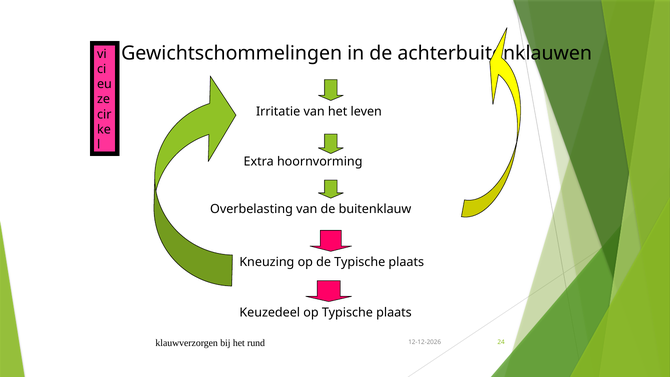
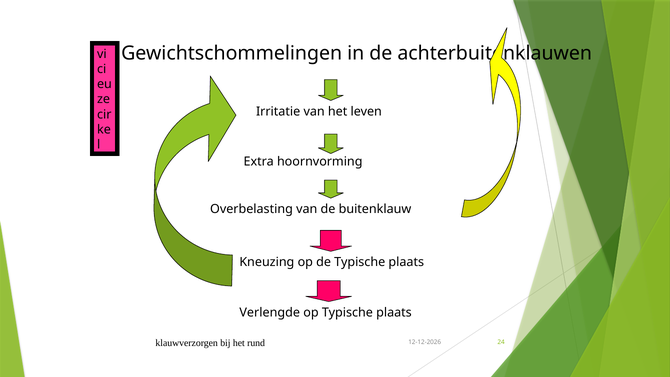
Keuzedeel: Keuzedeel -> Verlengde (270, 312)
